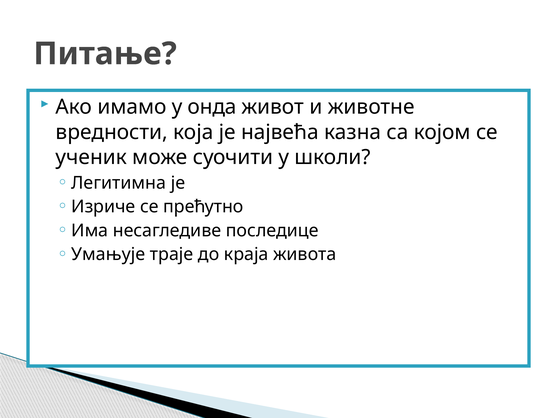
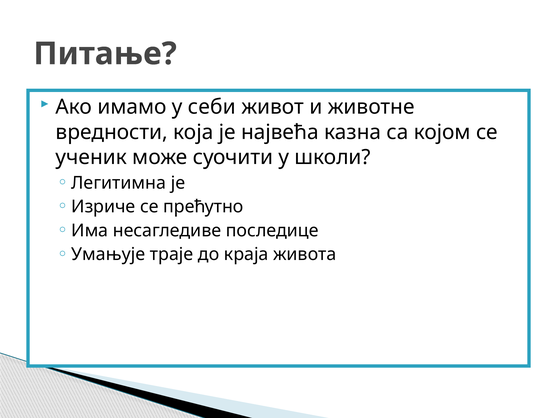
онда: онда -> себи (212, 107)
